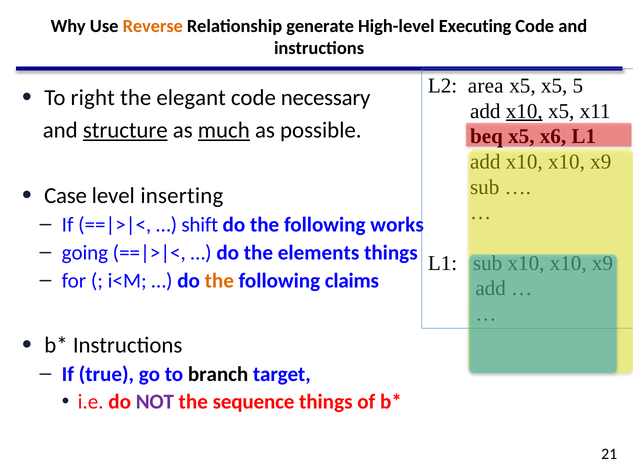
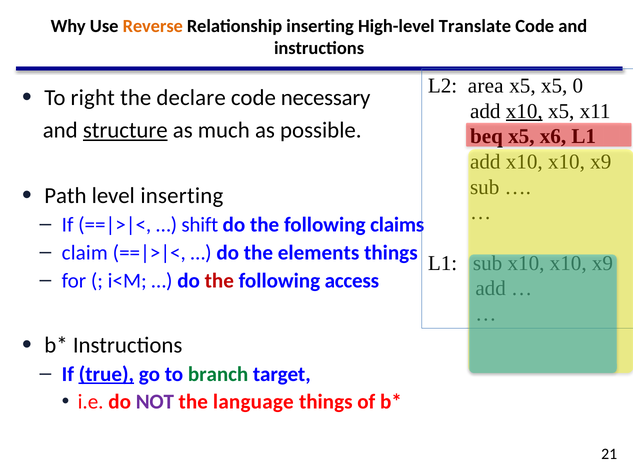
Relationship generate: generate -> inserting (320, 26)
Executing: Executing -> Translate (475, 26)
5: 5 -> 0 (578, 86)
elegant: elegant -> declare (191, 98)
much underline: present -> none (224, 130)
Case: Case -> Path (65, 196)
works: works -> claims (397, 225)
going: going -> claim (85, 253)
the colour: orange -> red (219, 281)
claims: claims -> access (352, 281)
true underline: none -> present (106, 374)
branch colour: black -> green (218, 374)
sequence: sequence -> language (253, 402)
